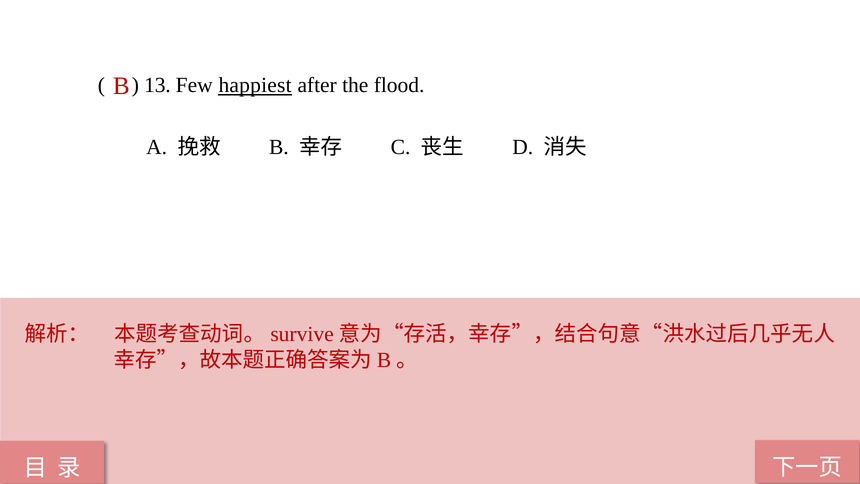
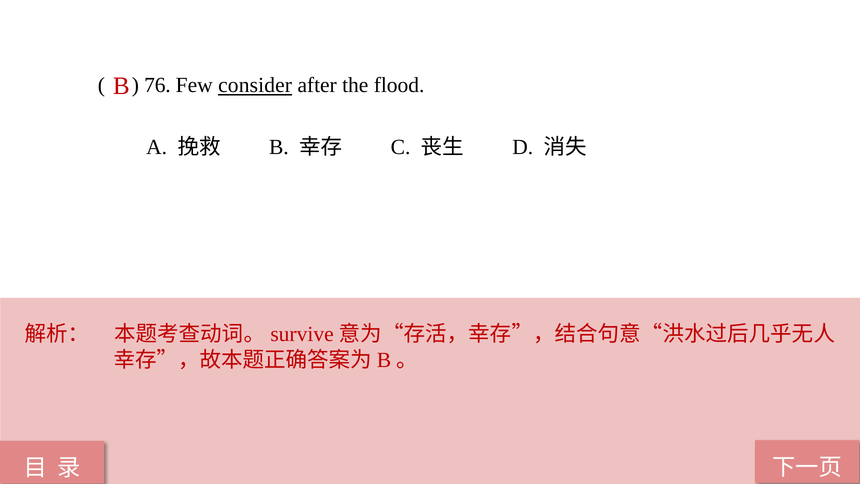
13: 13 -> 76 (157, 85)
happiest: happiest -> consider (255, 85)
